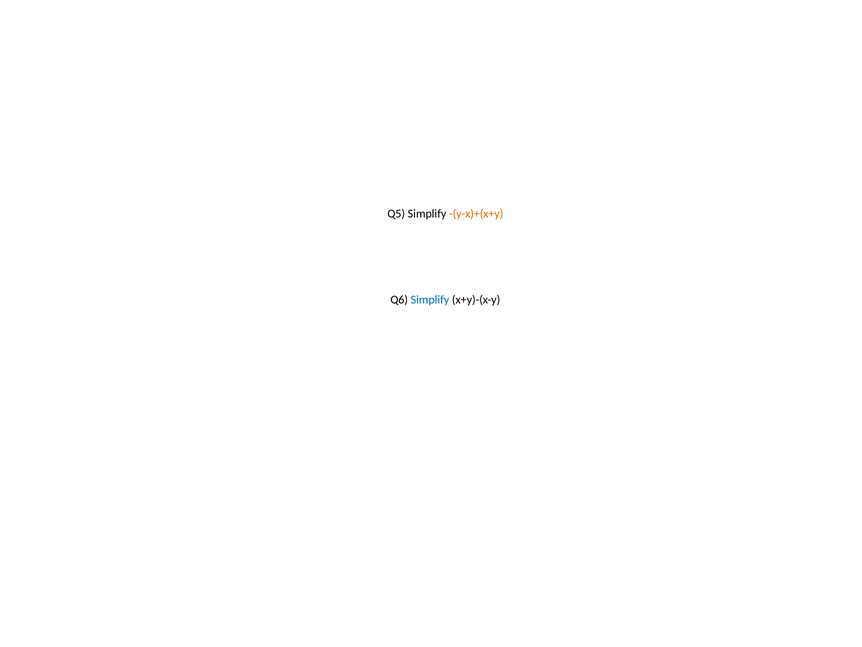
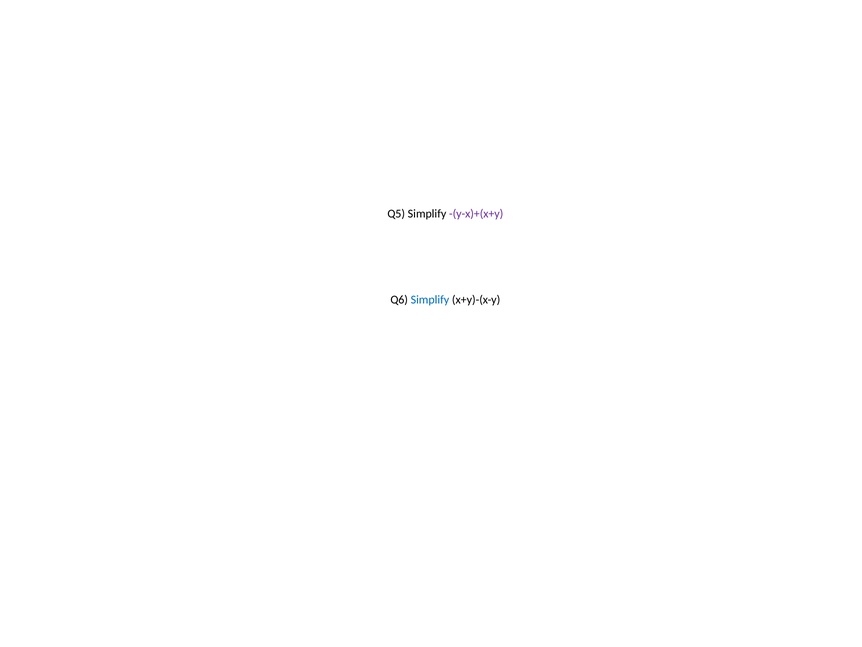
-(y-x)+(x+y colour: orange -> purple (476, 213)
